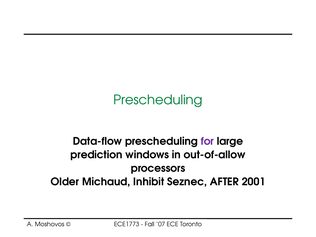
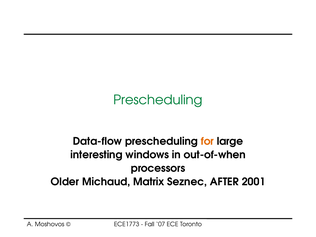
for colour: purple -> orange (207, 142)
prediction: prediction -> interesting (96, 155)
out-of-allow: out-of-allow -> out-of-when (215, 155)
Inhibit: Inhibit -> Matrix (149, 182)
